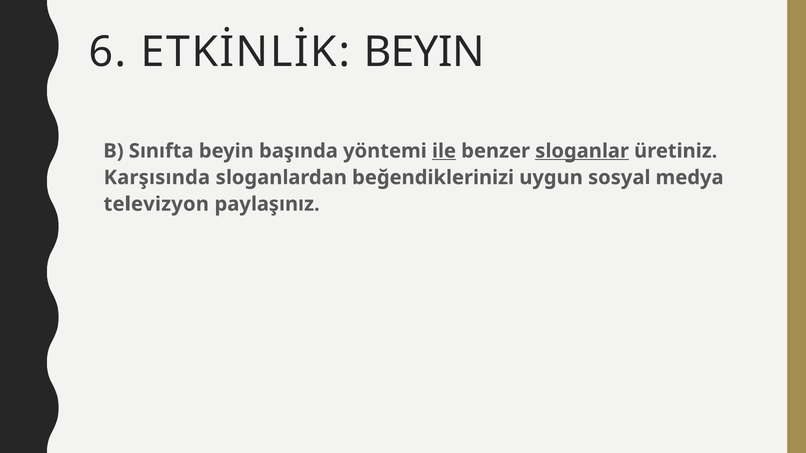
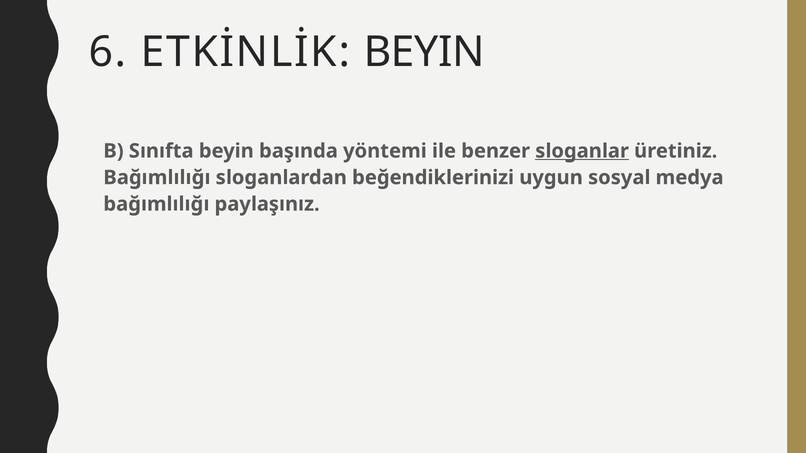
ile underline: present -> none (444, 151)
Karşısında: Karşısında -> Bağımlılığı (157, 178)
televizyon: televizyon -> bağımlılığı (156, 204)
